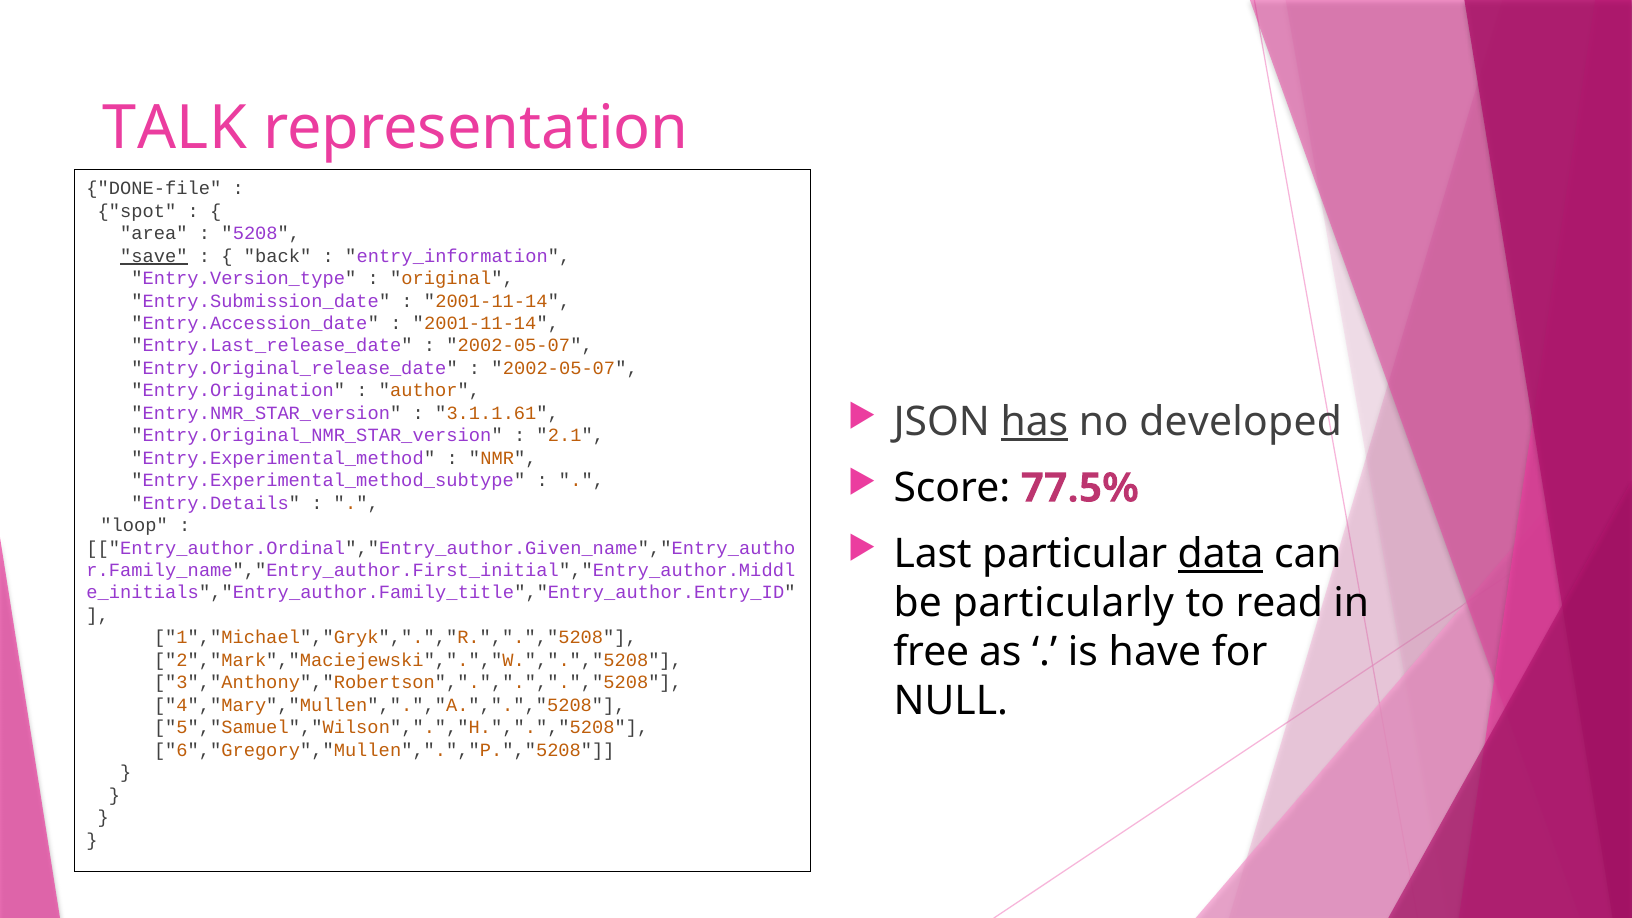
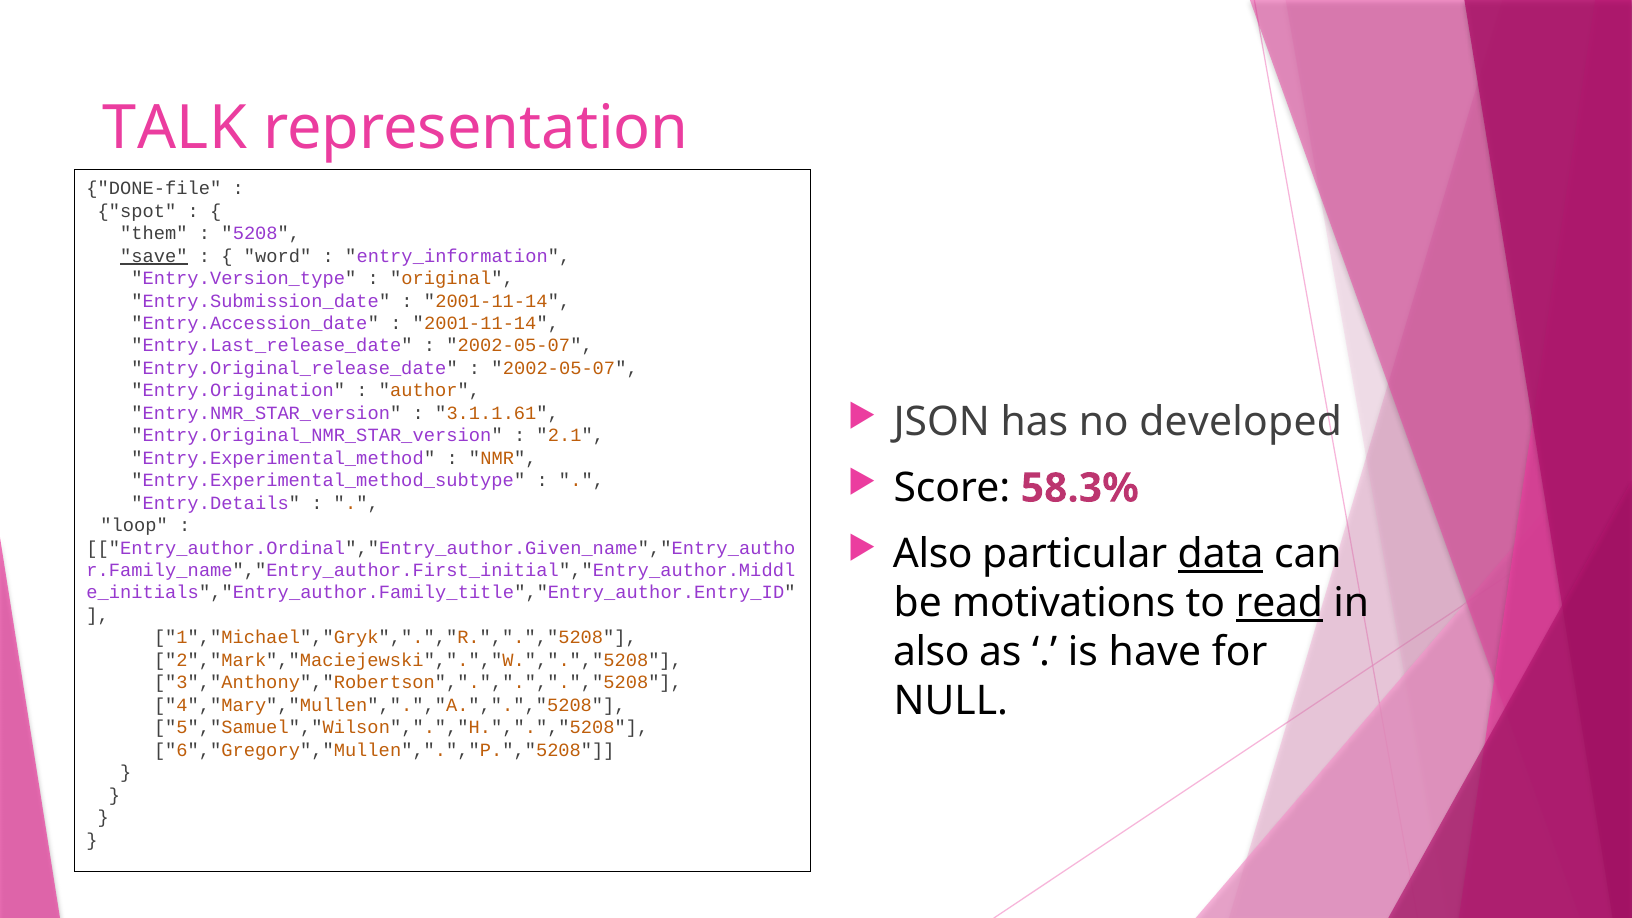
area: area -> them (154, 234)
back: back -> word (278, 256)
has underline: present -> none (1034, 422)
77.5%: 77.5% -> 58.3% (1080, 488)
Last: Last -> Also (933, 554)
particularly: particularly -> motivations (1064, 603)
read underline: none -> present (1279, 603)
free: free -> also (931, 652)
